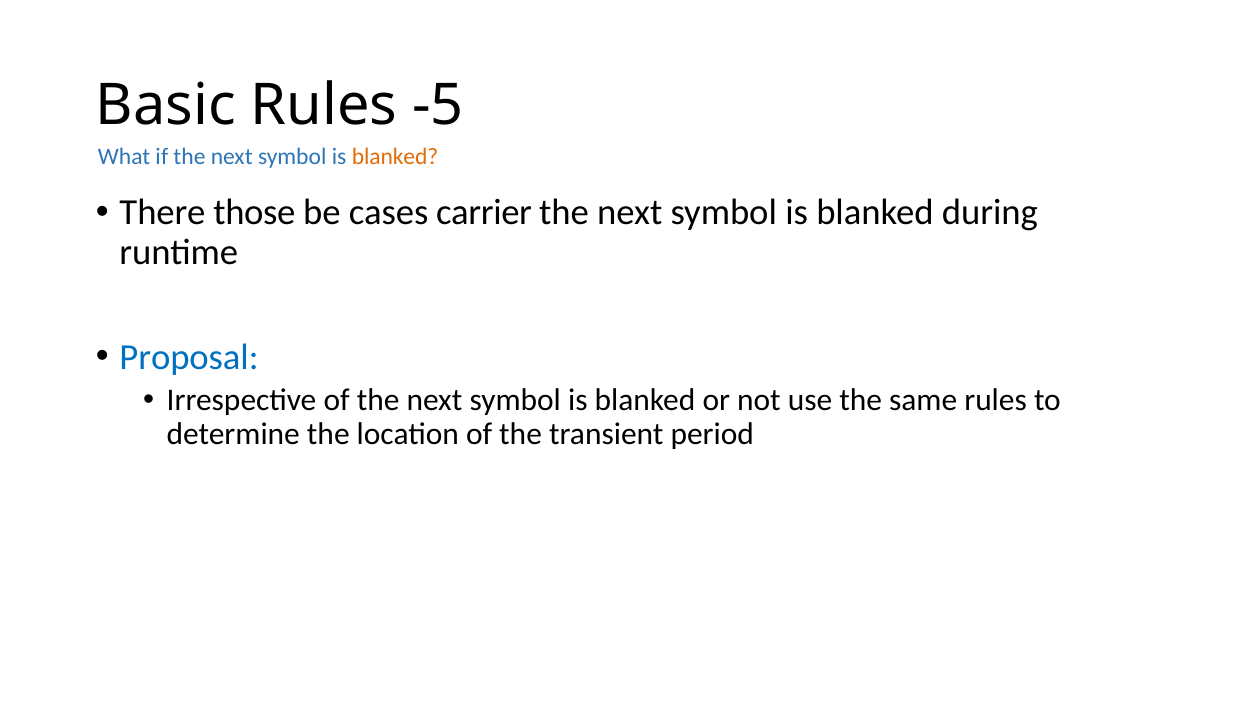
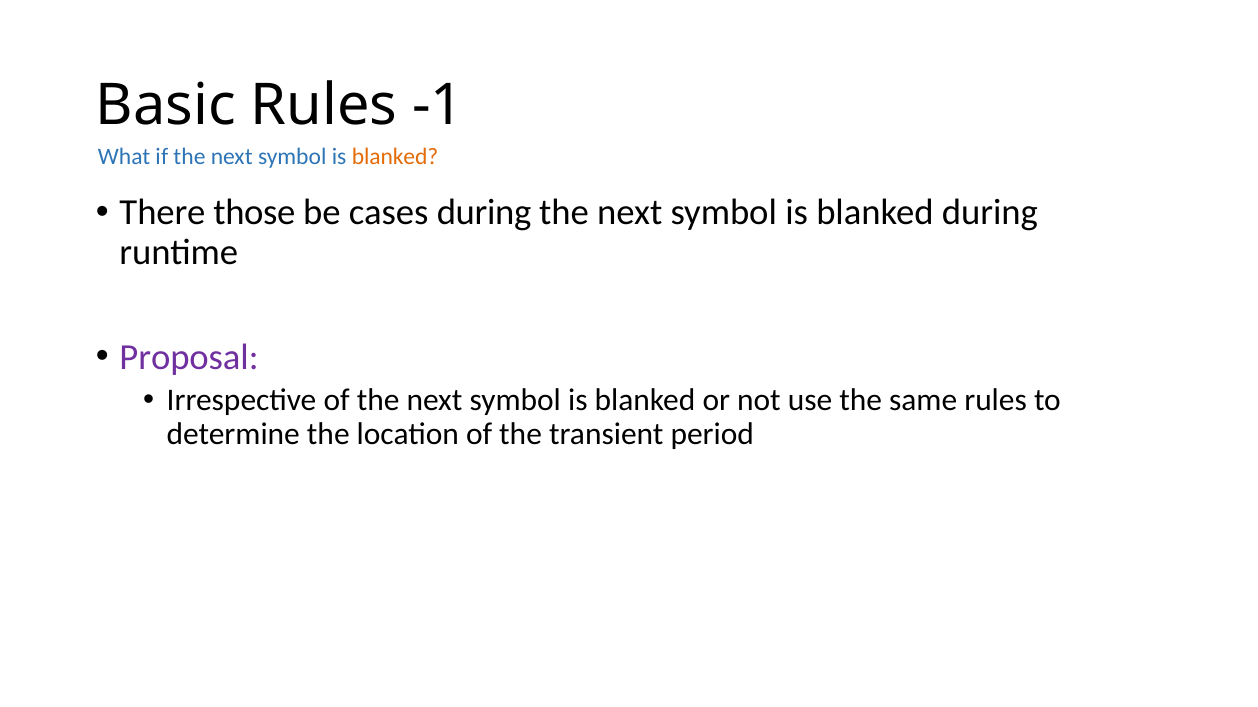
-5: -5 -> -1 (438, 106)
cases carrier: carrier -> during (484, 213)
Proposal colour: blue -> purple (189, 357)
